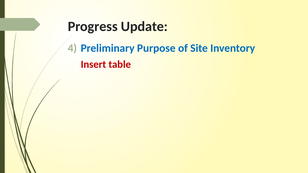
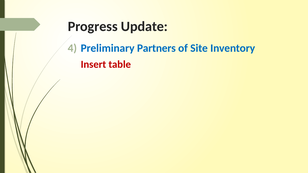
Purpose: Purpose -> Partners (156, 48)
